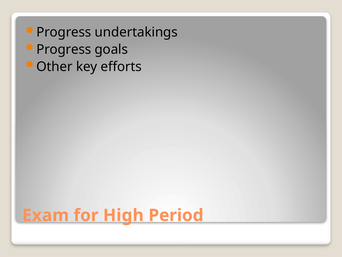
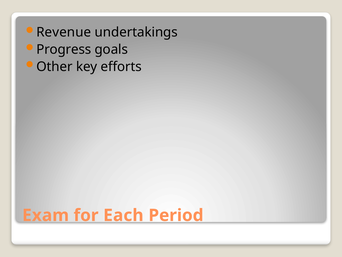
Progress: Progress -> Revenue (64, 32)
High: High -> Each (123, 215)
